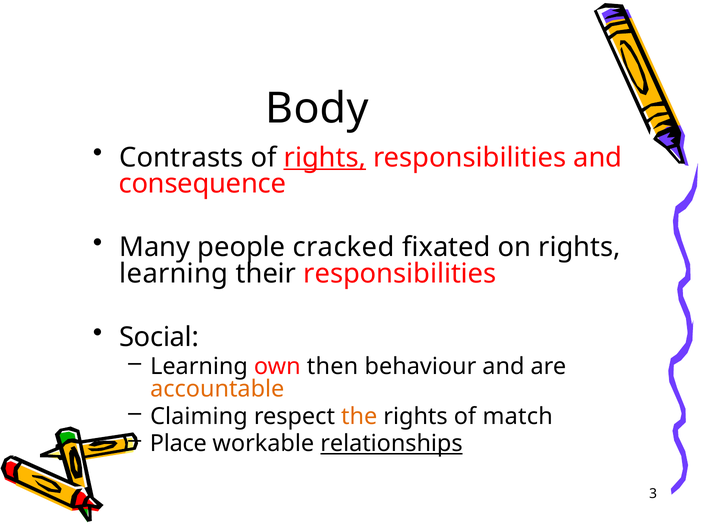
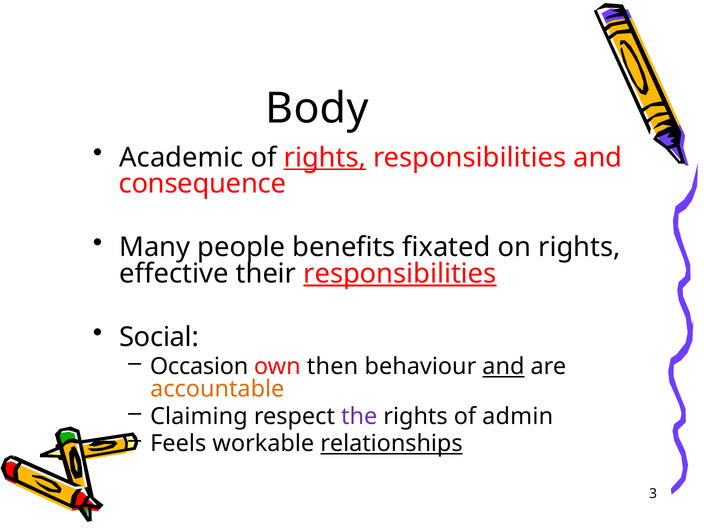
Contrasts: Contrasts -> Academic (181, 158)
cracked: cracked -> benefits (344, 247)
learning: learning -> effective (174, 274)
responsibilities underline: none -> present (400, 274)
Learning: Learning -> Occasion (199, 367)
and underline: none -> present (503, 367)
the colour: orange -> purple (359, 416)
match: match -> admin (518, 416)
Place: Place -> Feels (178, 444)
